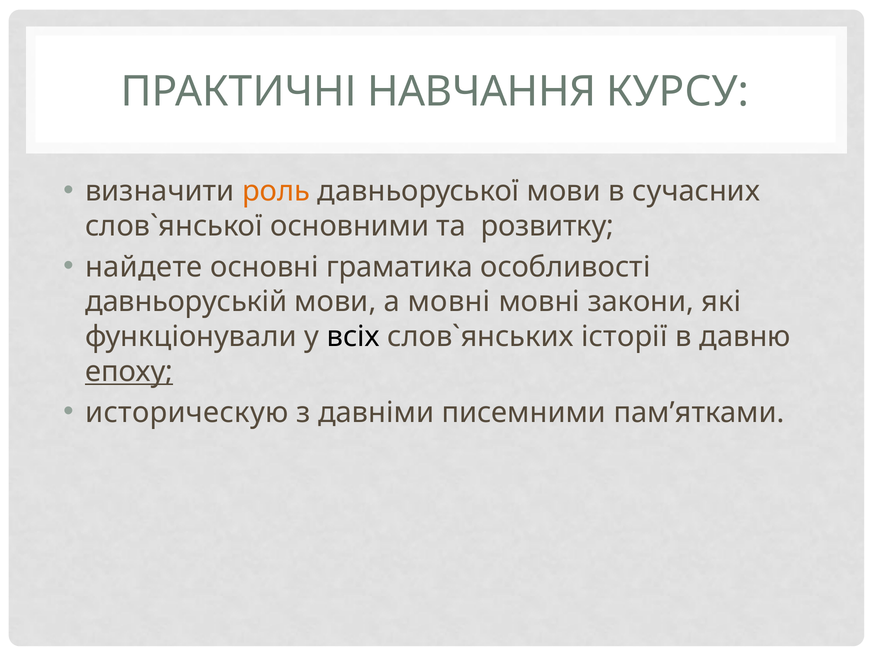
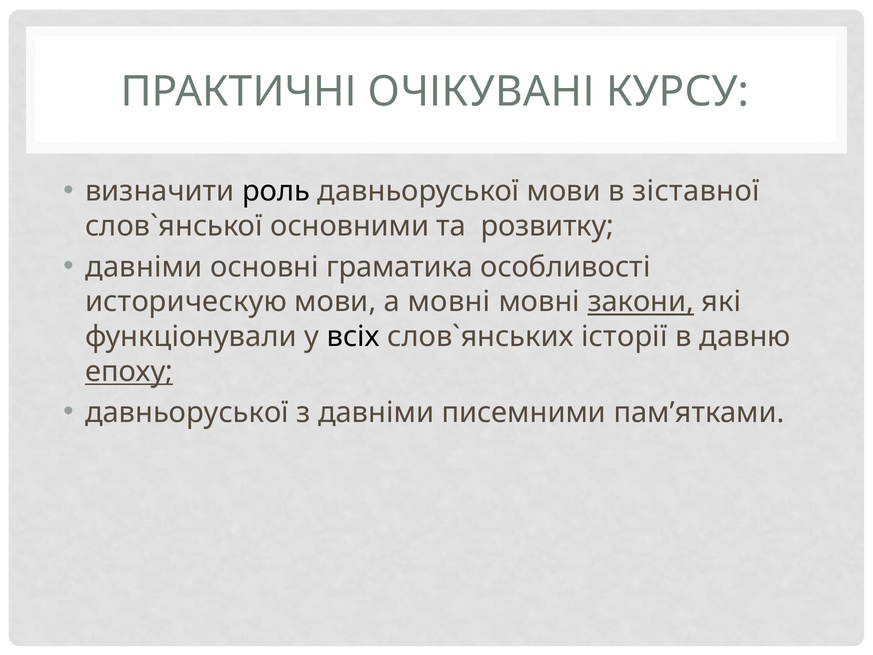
НАВЧАННЯ: НАВЧАННЯ -> ОЧІКУВАНІ (481, 92)
роль colour: orange -> black (276, 191)
сучасних: сучасних -> зіставної (696, 191)
найдете: найдете -> давніми (144, 267)
давньоруській: давньоруській -> историческую (186, 302)
закони underline: none -> present (641, 302)
историческую: историческую -> давньоруської (187, 412)
